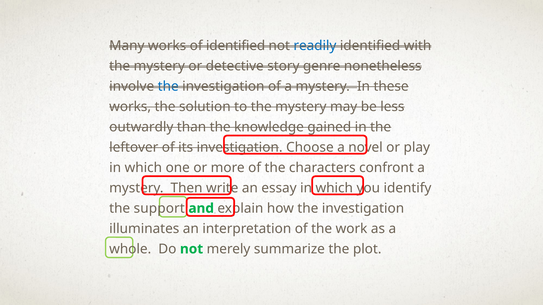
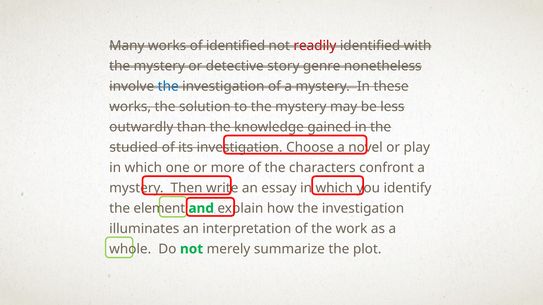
readily colour: blue -> red (315, 46)
leftover: leftover -> studied (134, 148)
support: support -> element (159, 209)
